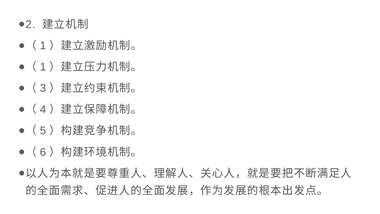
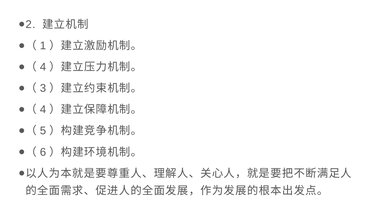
1: 1 -> 4 (43, 67)
